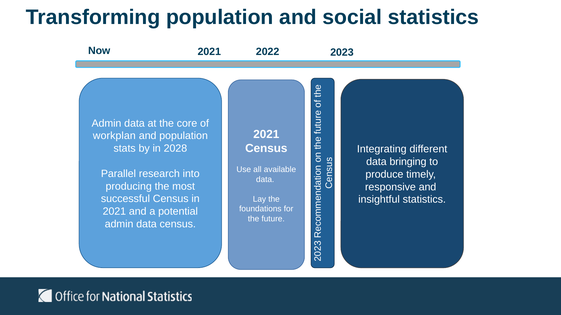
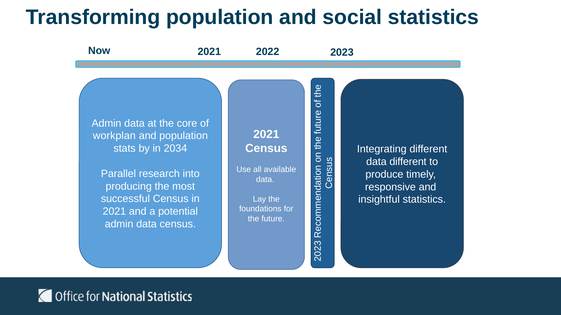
2028: 2028 -> 2034 (175, 149)
data bringing: bringing -> different (408, 162)
